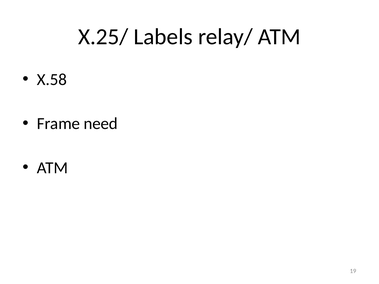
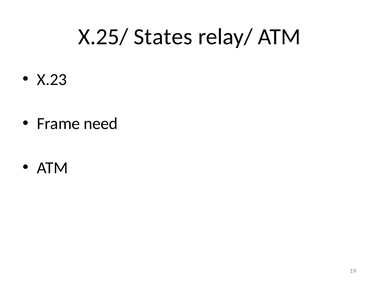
Labels: Labels -> States (163, 37)
X.58: X.58 -> X.23 (52, 80)
